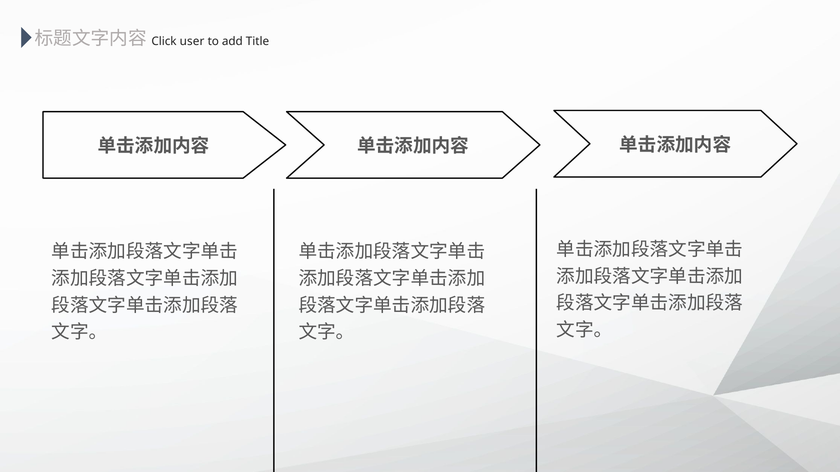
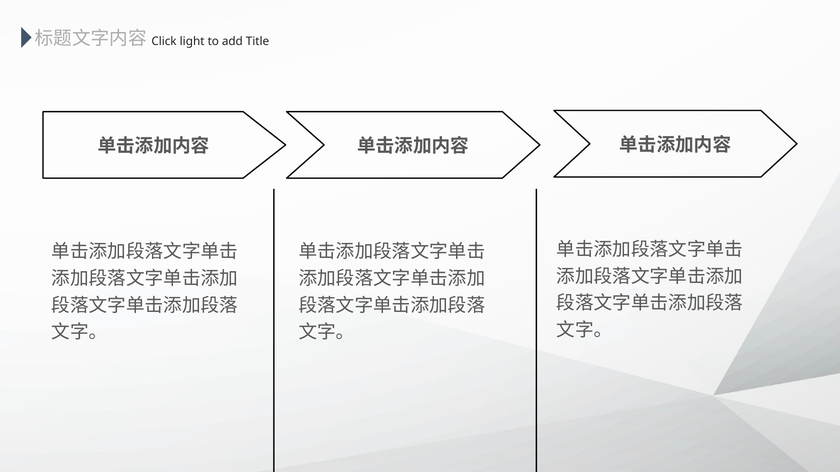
user: user -> light (192, 41)
